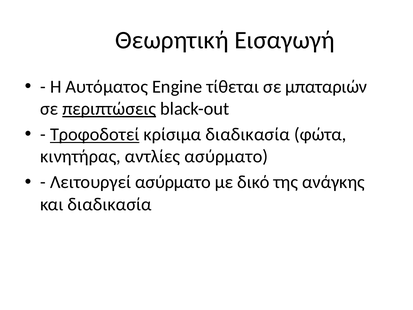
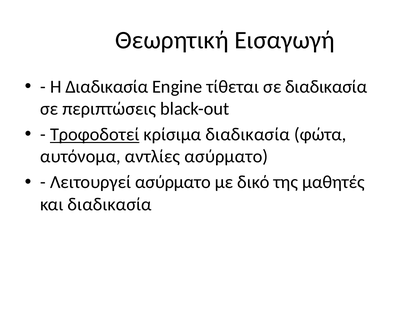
Η Αυτόματος: Αυτόματος -> Διαδικασία (107, 87)
σε μπαταριών: μπαταριών -> διαδικασία (326, 87)
περιπτώσεις underline: present -> none (109, 109)
κινητήρας: κινητήρας -> αυτόνομα (81, 156)
ανάγκης: ανάγκης -> μαθητές (333, 182)
